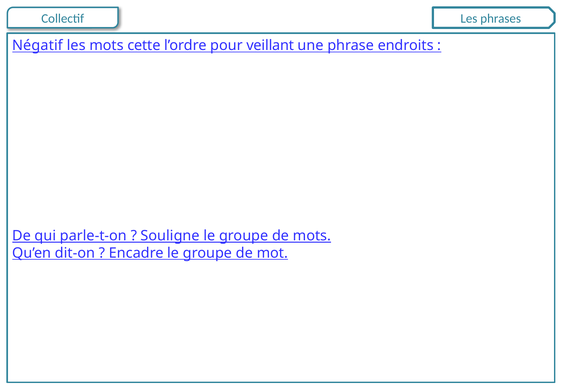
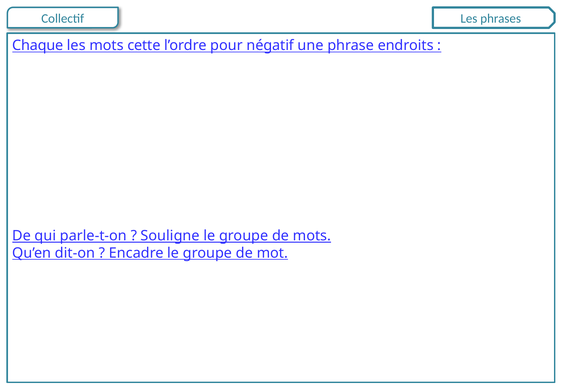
Négatif: Négatif -> Chaque (38, 45)
veillant: veillant -> négatif (270, 45)
